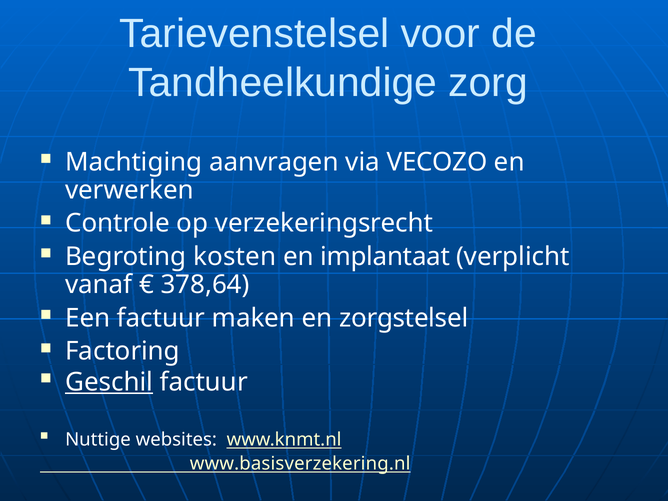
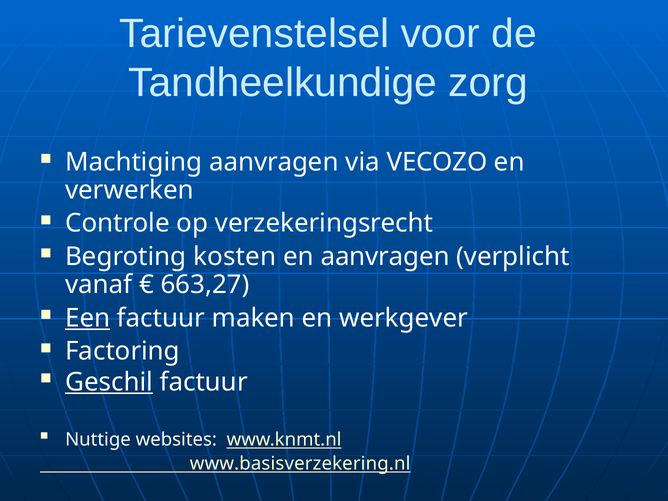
en implantaat: implantaat -> aanvragen (385, 257)
378,64: 378,64 -> 663,27 (205, 285)
Een underline: none -> present (88, 318)
zorgstelsel: zorgstelsel -> werkgever (404, 318)
